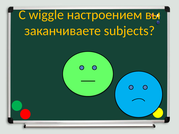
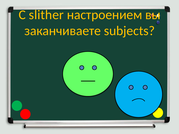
wiggle: wiggle -> slither (46, 15)
